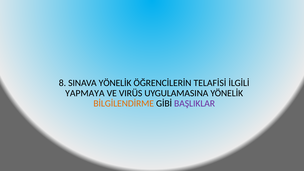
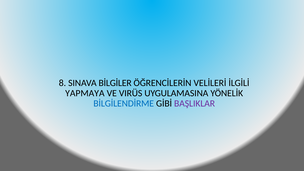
SINAVA YÖNELİK: YÖNELİK -> BİLGİLER (115, 83)
TELAFİSİ: TELAFİSİ -> VELİLERİ (210, 83)
BİLGİLENDİRME colour: orange -> blue (124, 104)
